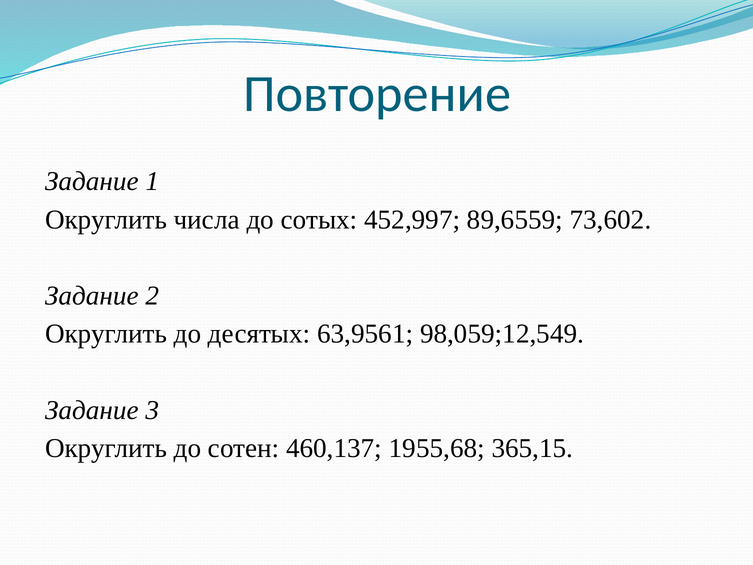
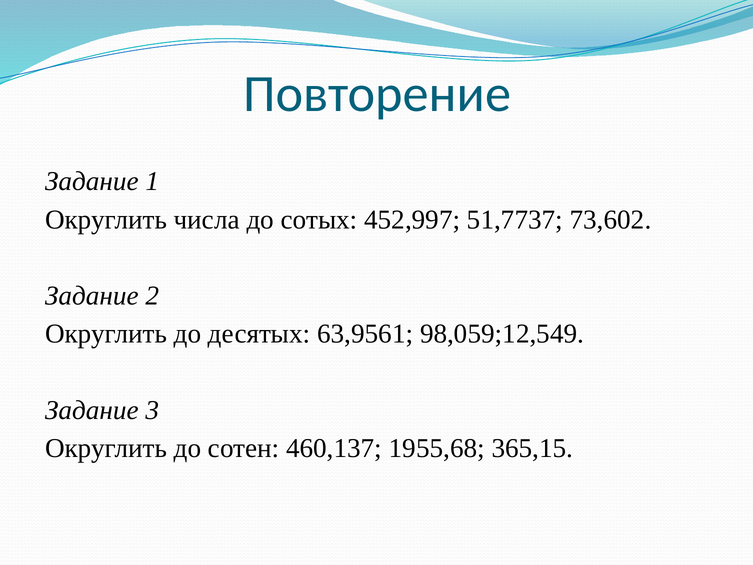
89,6559: 89,6559 -> 51,7737 (515, 219)
